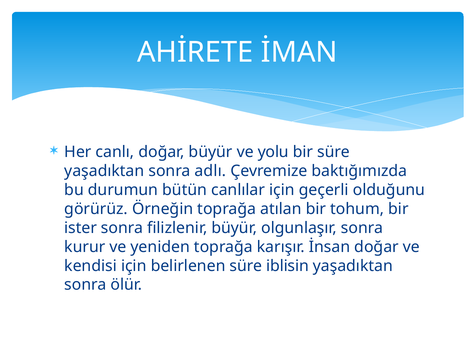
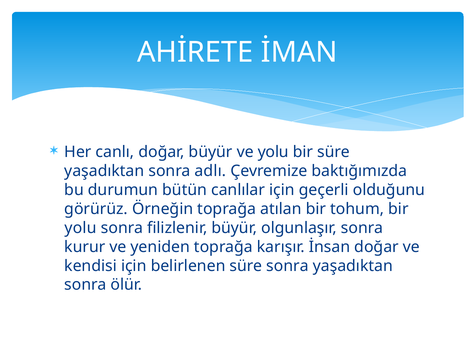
ister: ister -> yolu (80, 228)
süre iblisin: iblisin -> sonra (287, 266)
